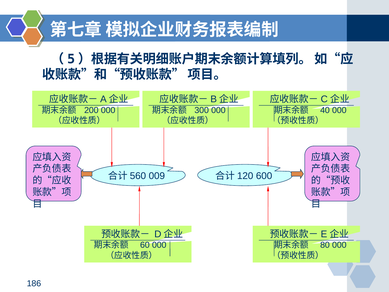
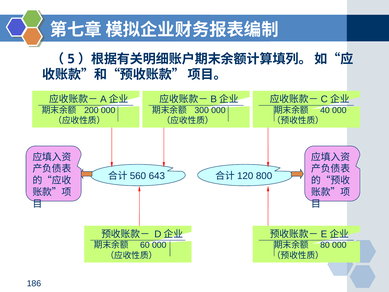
009: 009 -> 643 (157, 176)
600: 600 -> 800 (264, 176)
